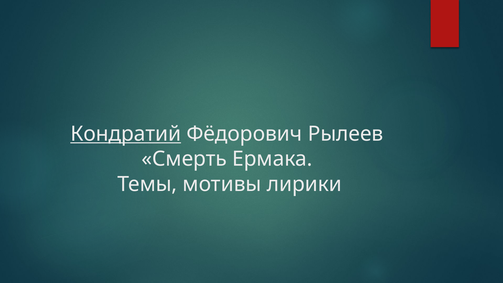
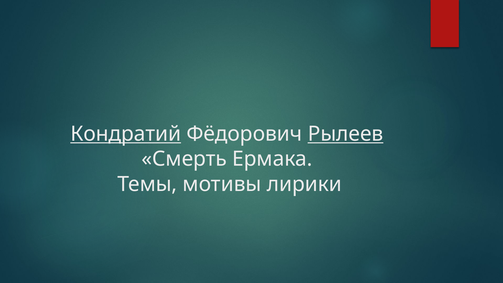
Рылеев underline: none -> present (346, 134)
